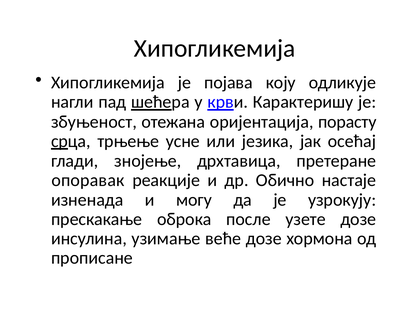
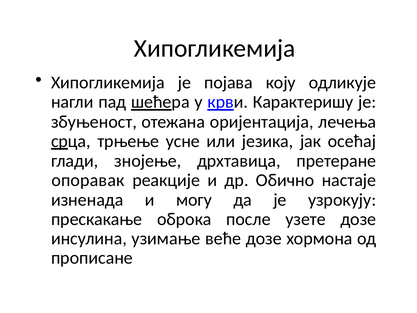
порасту: порасту -> лечења (347, 122)
